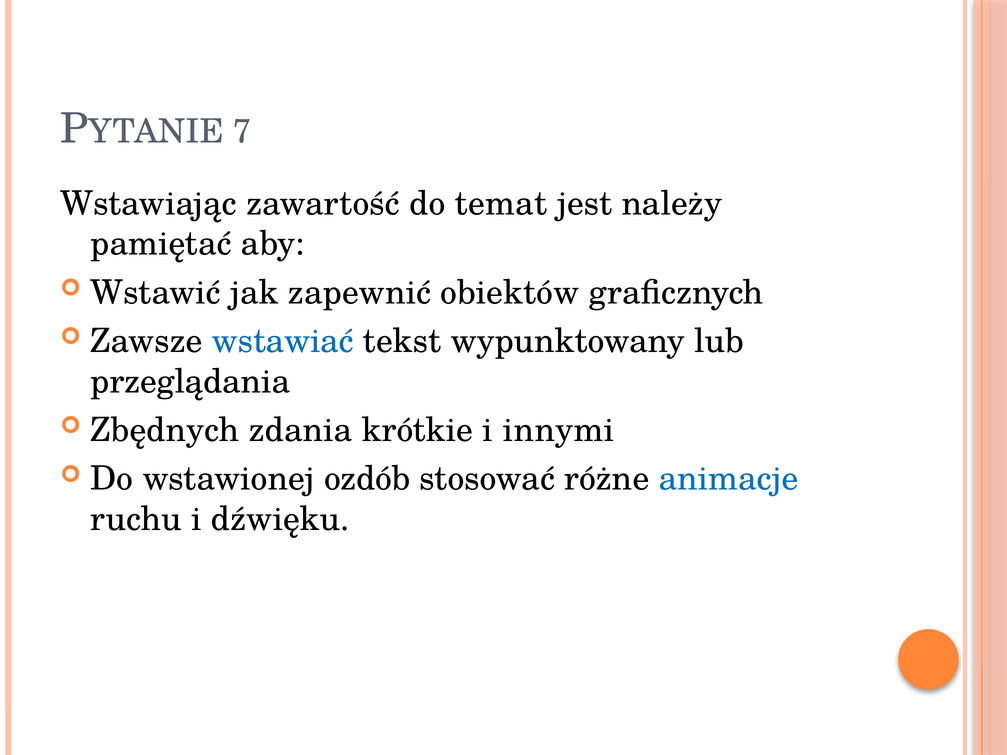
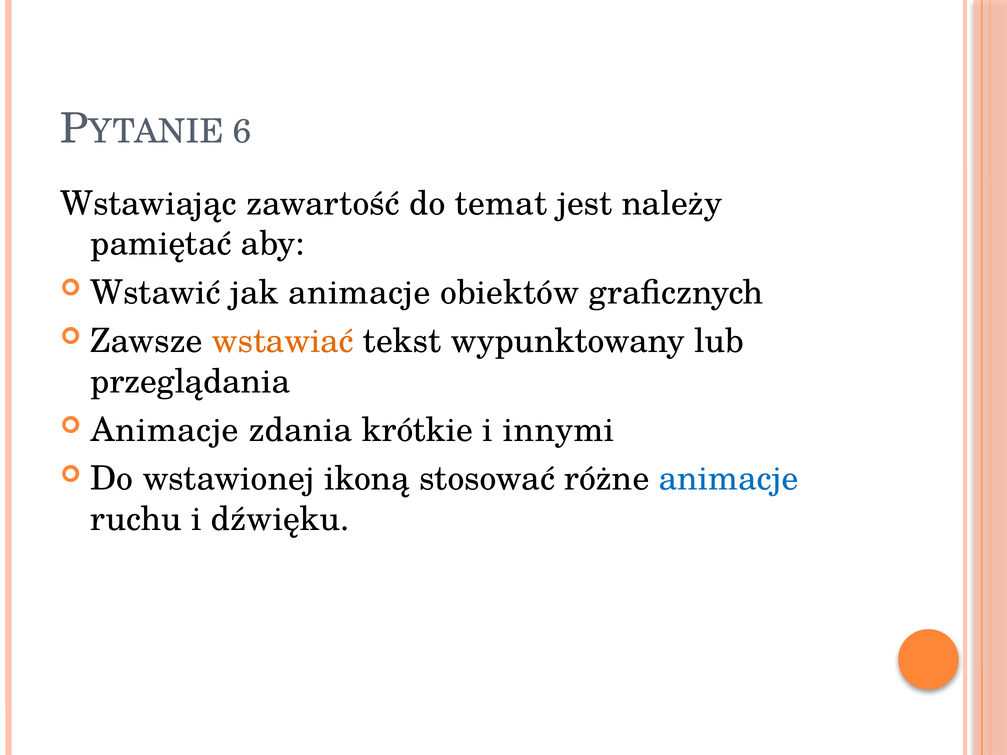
7: 7 -> 6 (242, 132)
jak zapewnić: zapewnić -> animacje (359, 293)
wstawiać colour: blue -> orange (283, 341)
Zbędnych: Zbędnych -> Animacje (165, 430)
ozdób: ozdób -> ikoną (367, 479)
